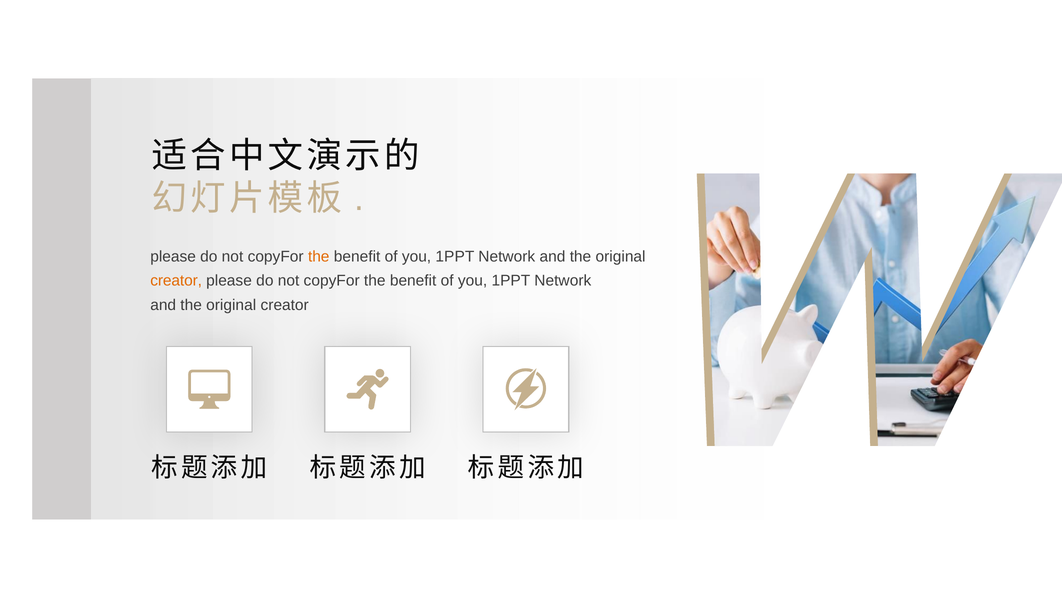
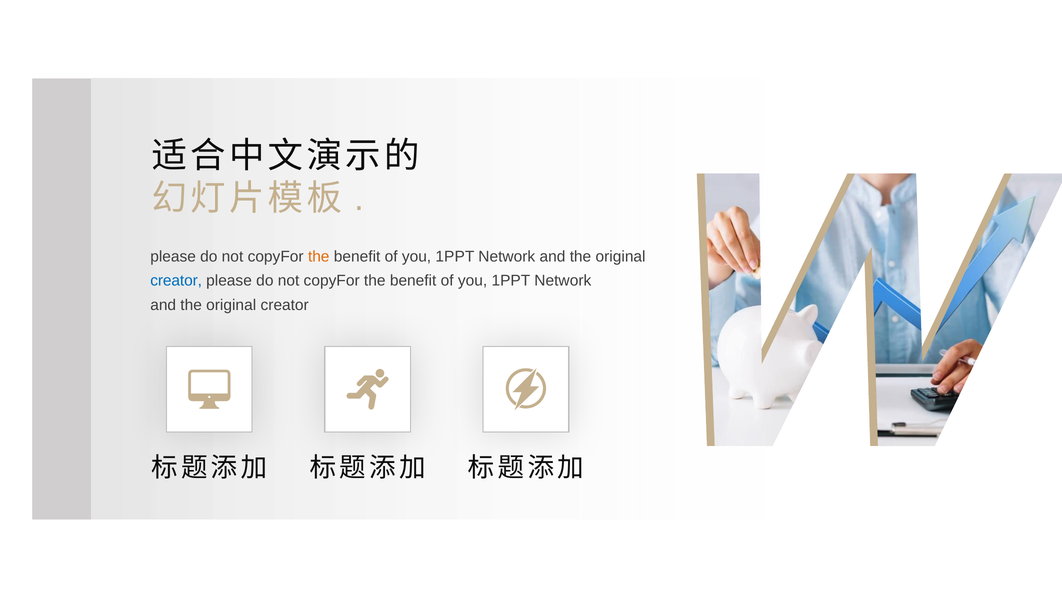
creator colour: orange -> blue (176, 281)
